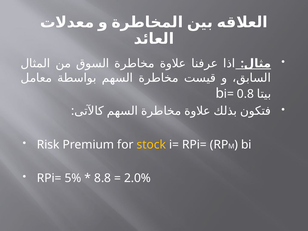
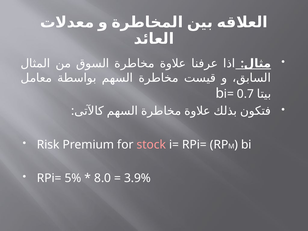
0.8: 0.8 -> 0.7 (245, 94)
stock colour: yellow -> pink (151, 145)
8.8: 8.8 -> 8.0 (103, 178)
2.0%: 2.0% -> 3.9% (137, 178)
